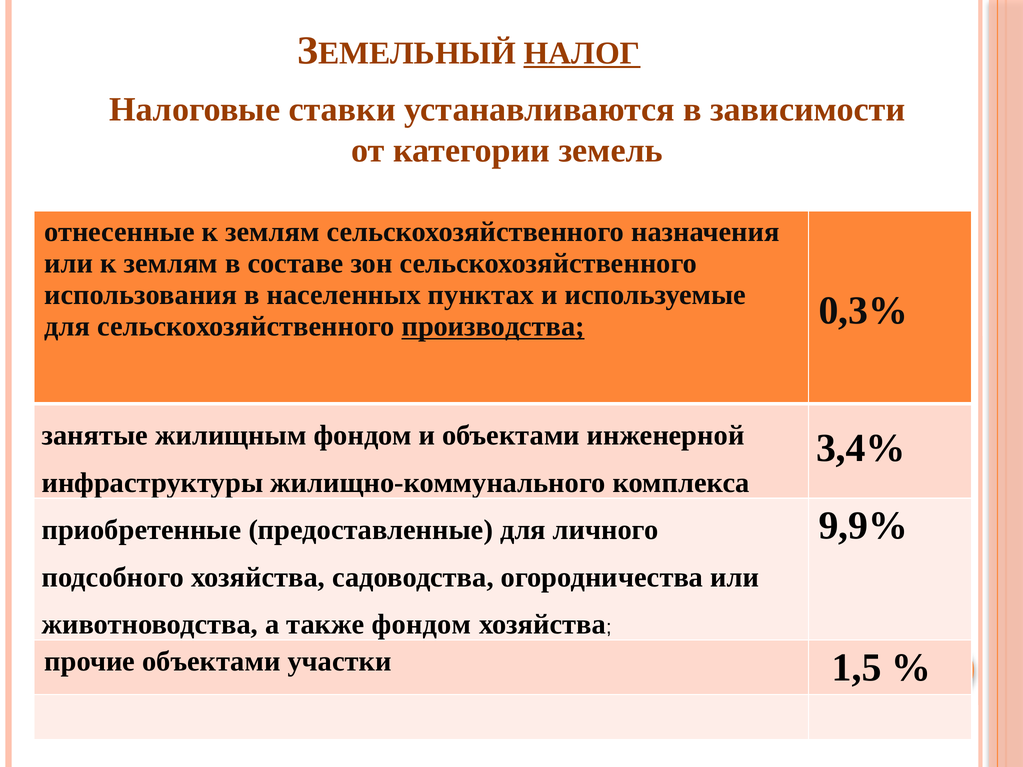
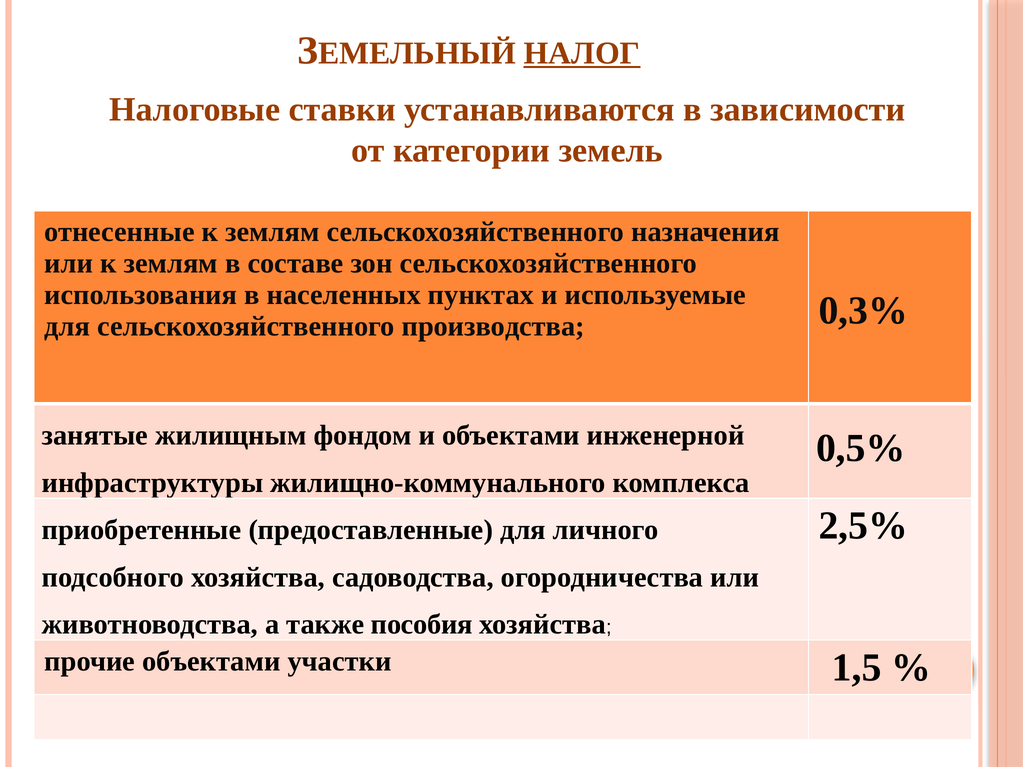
производства underline: present -> none (493, 327)
3,4%: 3,4% -> 0,5% (861, 448)
9,9%: 9,9% -> 2,5% (863, 526)
также фондом: фондом -> пособия (422, 625)
